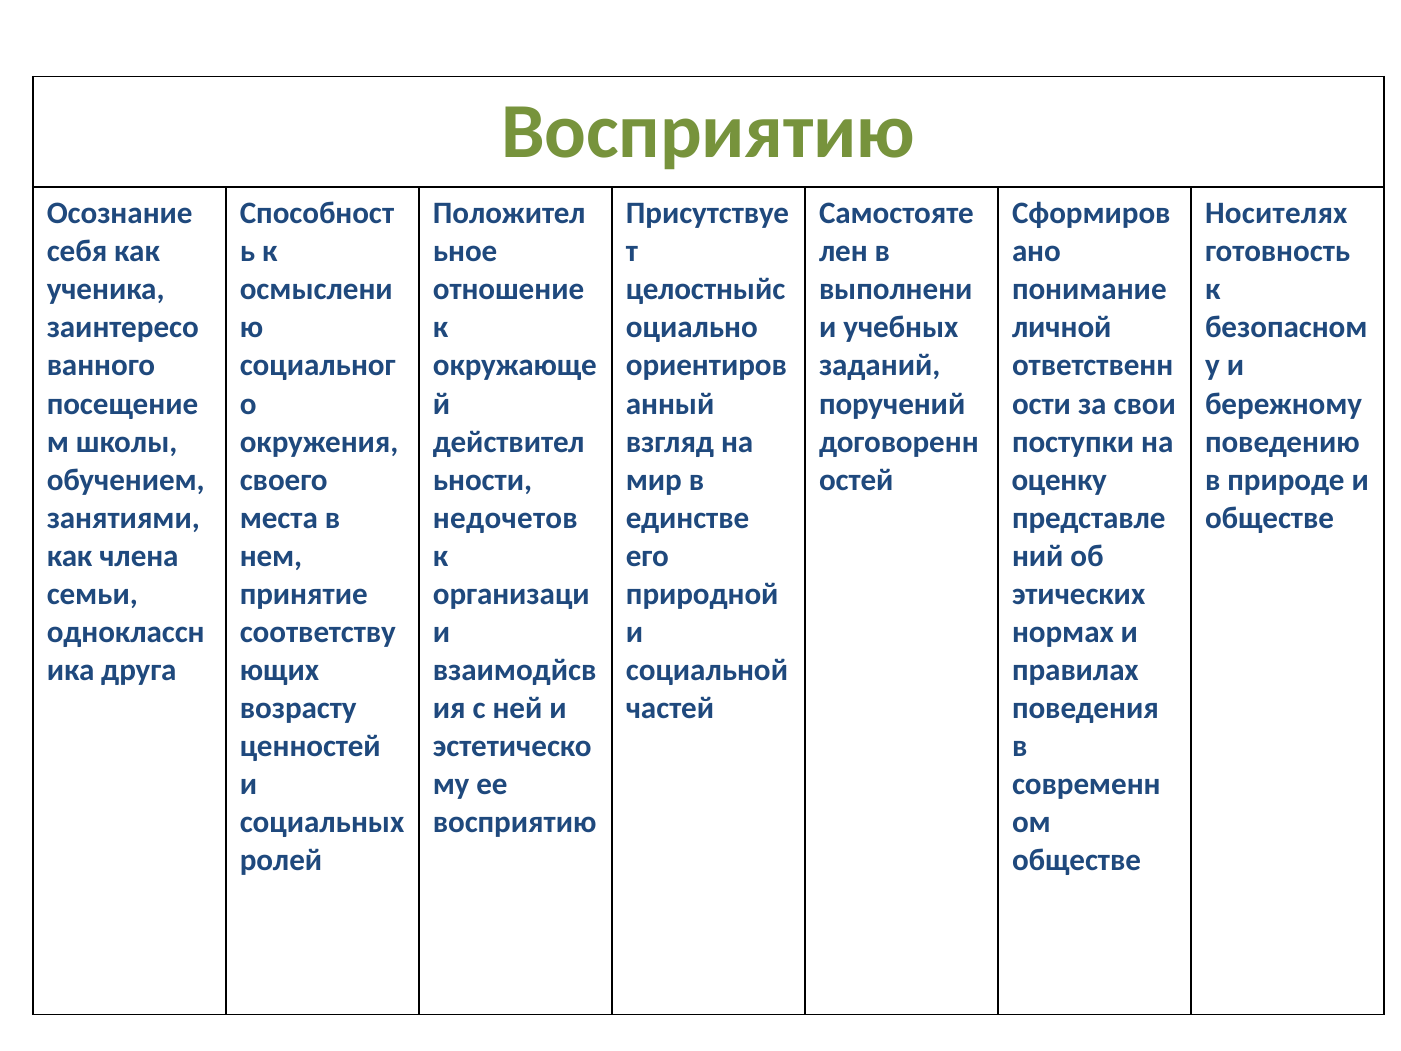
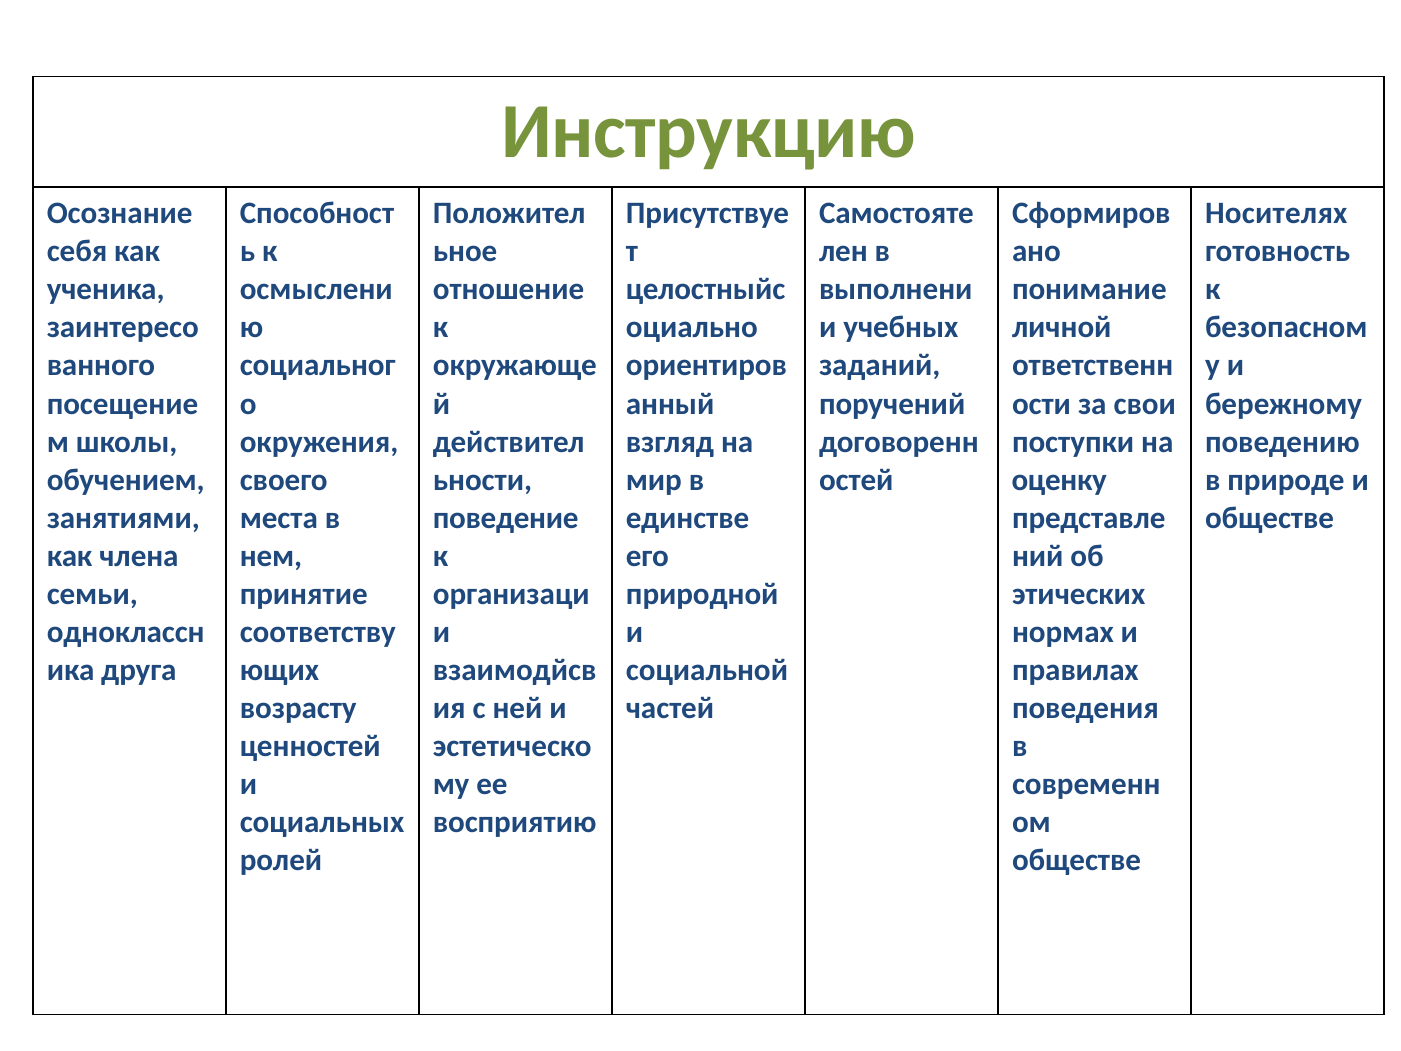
Восприятию: Восприятию -> Инструкцию (709, 132)
недочетов: недочетов -> поведение (506, 518)
